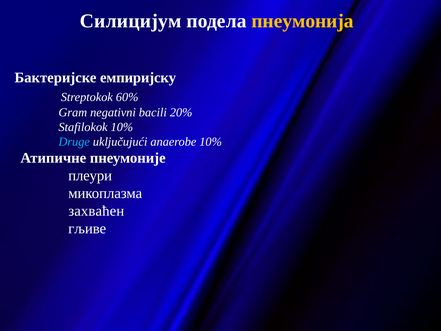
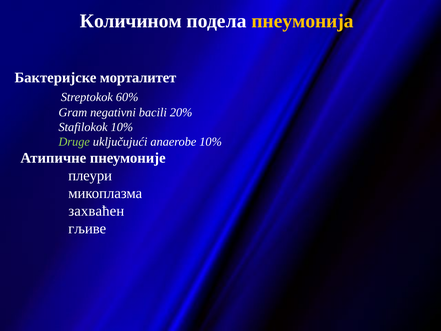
Силицијум: Силицијум -> Количином (131, 21)
емпиријску: емпиријску -> морталитет (138, 78)
Druge colour: light blue -> light green (74, 142)
